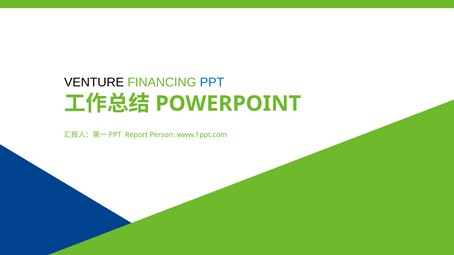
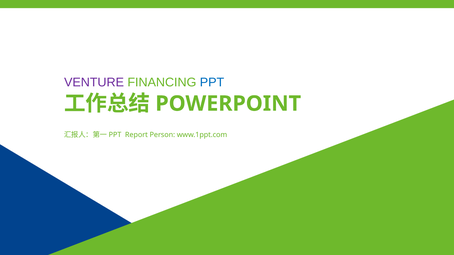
VENTURE colour: black -> purple (94, 82)
